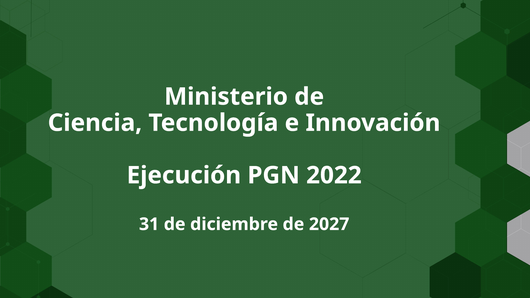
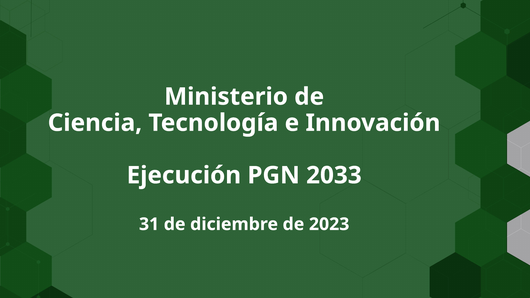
2022: 2022 -> 2033 (334, 175)
2027: 2027 -> 2023 (329, 224)
